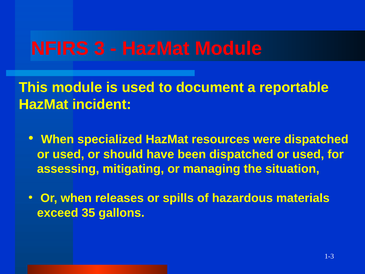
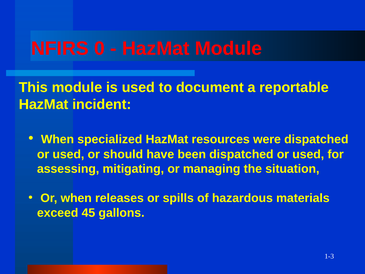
3: 3 -> 0 (100, 48)
35: 35 -> 45 (88, 213)
